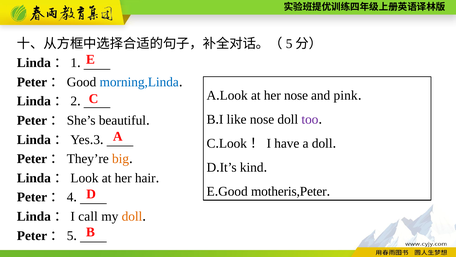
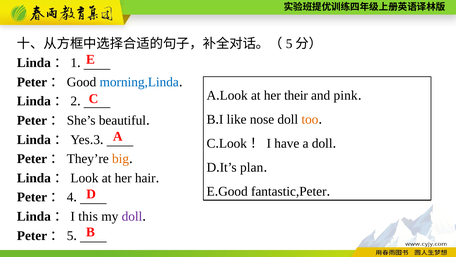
her nose: nose -> their (296, 95)
too colour: purple -> orange (310, 119)
kind: kind -> plan (252, 167)
motheris,Peter: motheris,Peter -> fantastic,Peter (289, 191)
call: call -> this (88, 216)
doll colour: orange -> purple (132, 216)
